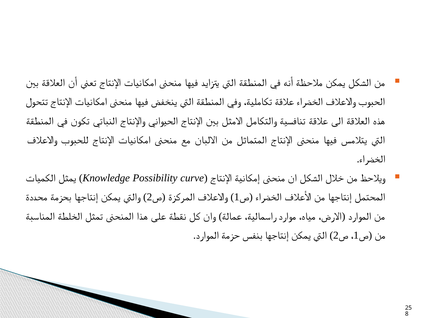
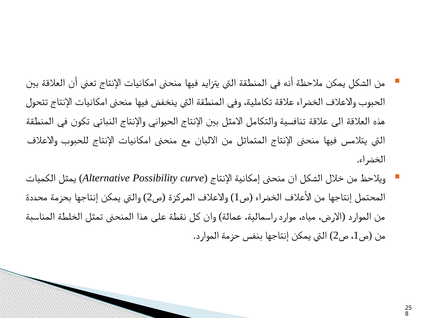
Knowledge: Knowledge -> Alternative (106, 178)
